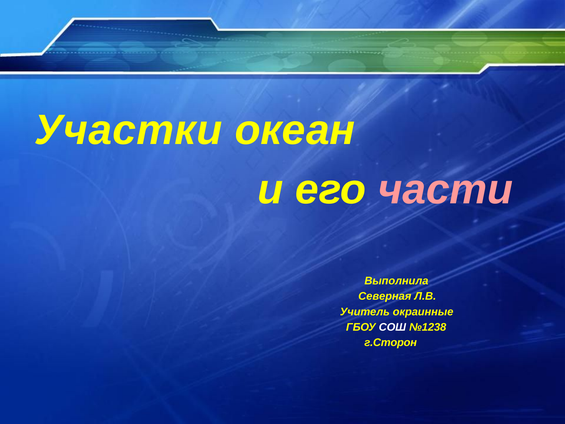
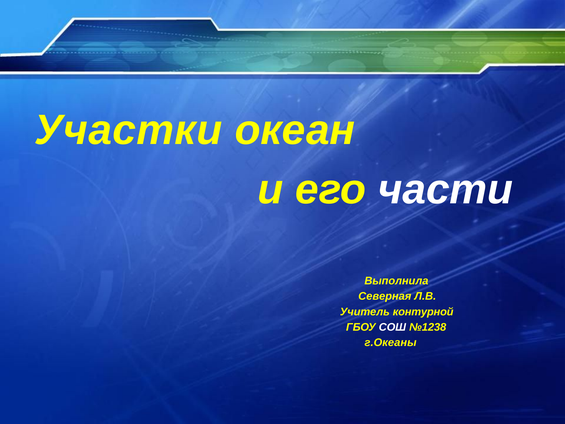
части colour: pink -> white (446, 189)
окраинные: окраинные -> контурной (423, 312)
г.Сторон: г.Сторон -> г.Океаны (391, 342)
